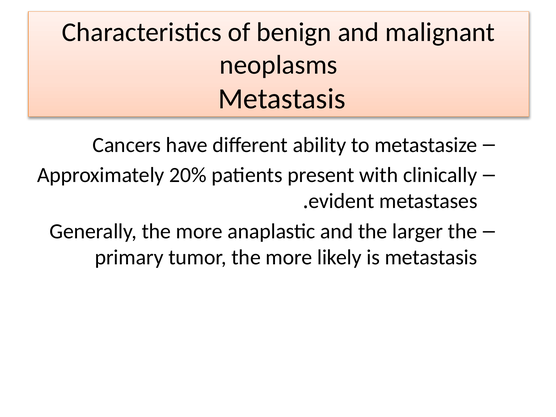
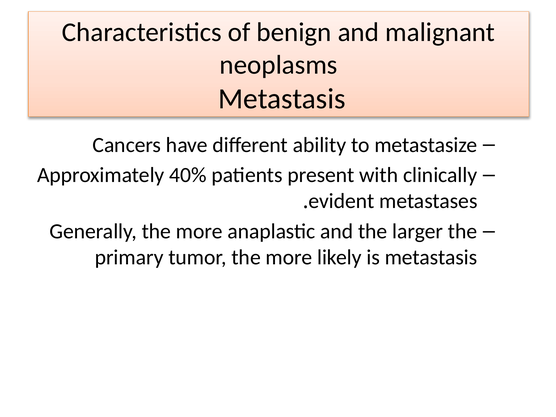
20%: 20% -> 40% (188, 175)
